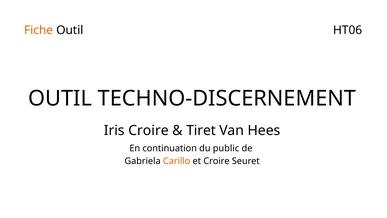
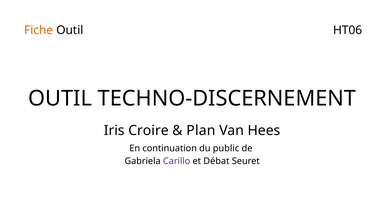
Tiret: Tiret -> Plan (201, 130)
Carillo colour: orange -> purple (177, 161)
et Croire: Croire -> Débat (216, 161)
